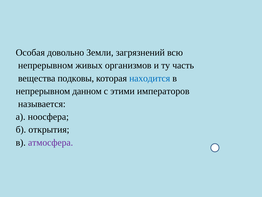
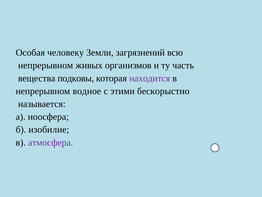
довольно: довольно -> человеку (66, 52)
находится colour: blue -> purple (150, 78)
данном: данном -> водное (87, 91)
императоров: императоров -> бескорыстно (163, 91)
открытия: открытия -> изобилие (49, 129)
